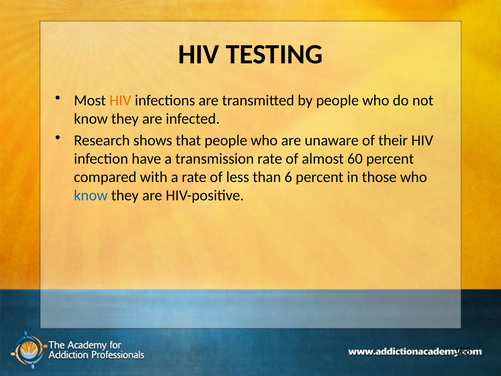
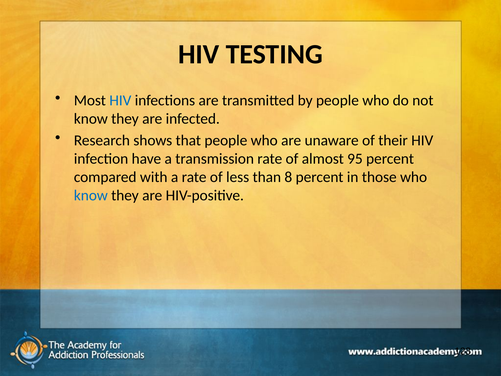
HIV colour: orange -> blue (120, 100)
60: 60 -> 95 (355, 159)
6: 6 -> 8 (288, 177)
